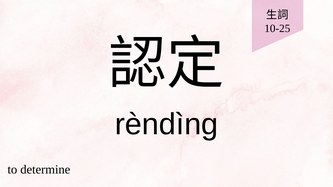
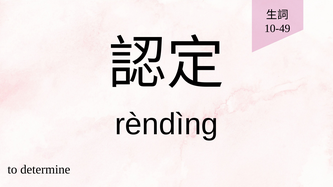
10-25: 10-25 -> 10-49 (277, 28)
